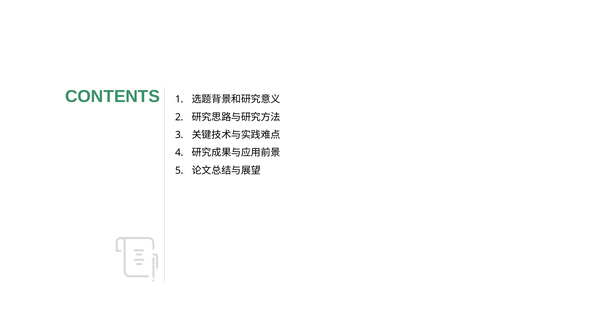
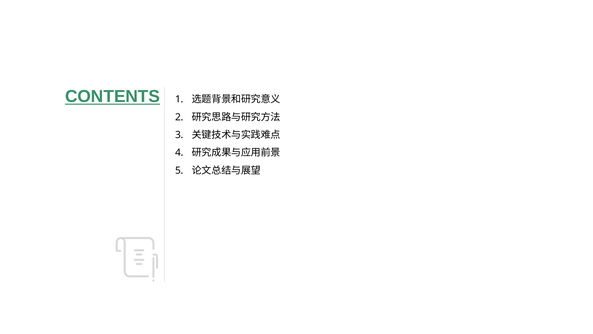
CONTENTS underline: none -> present (113, 96)
